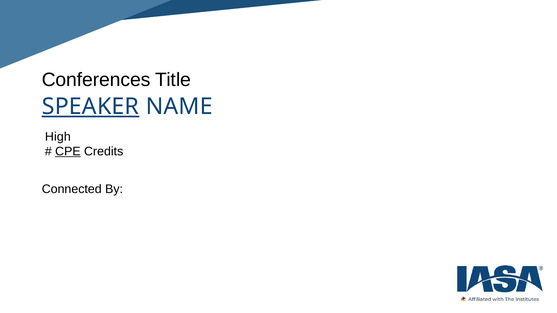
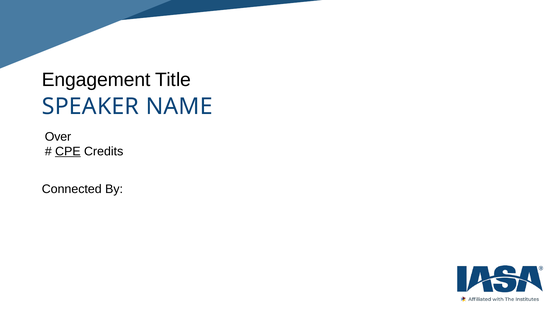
Conferences: Conferences -> Engagement (96, 80)
SPEAKER underline: present -> none (90, 107)
High: High -> Over (58, 137)
